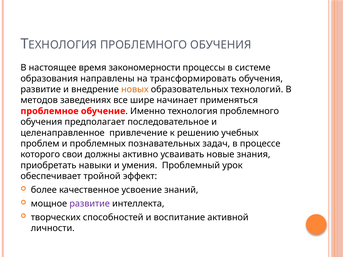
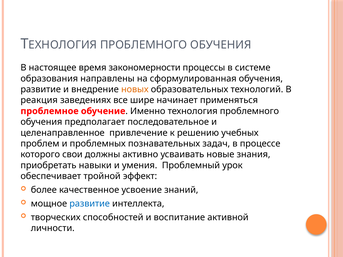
трансформировать: трансформировать -> сформулированная (193, 79)
методов: методов -> реакция (39, 100)
развитие colour: purple -> blue (90, 204)
